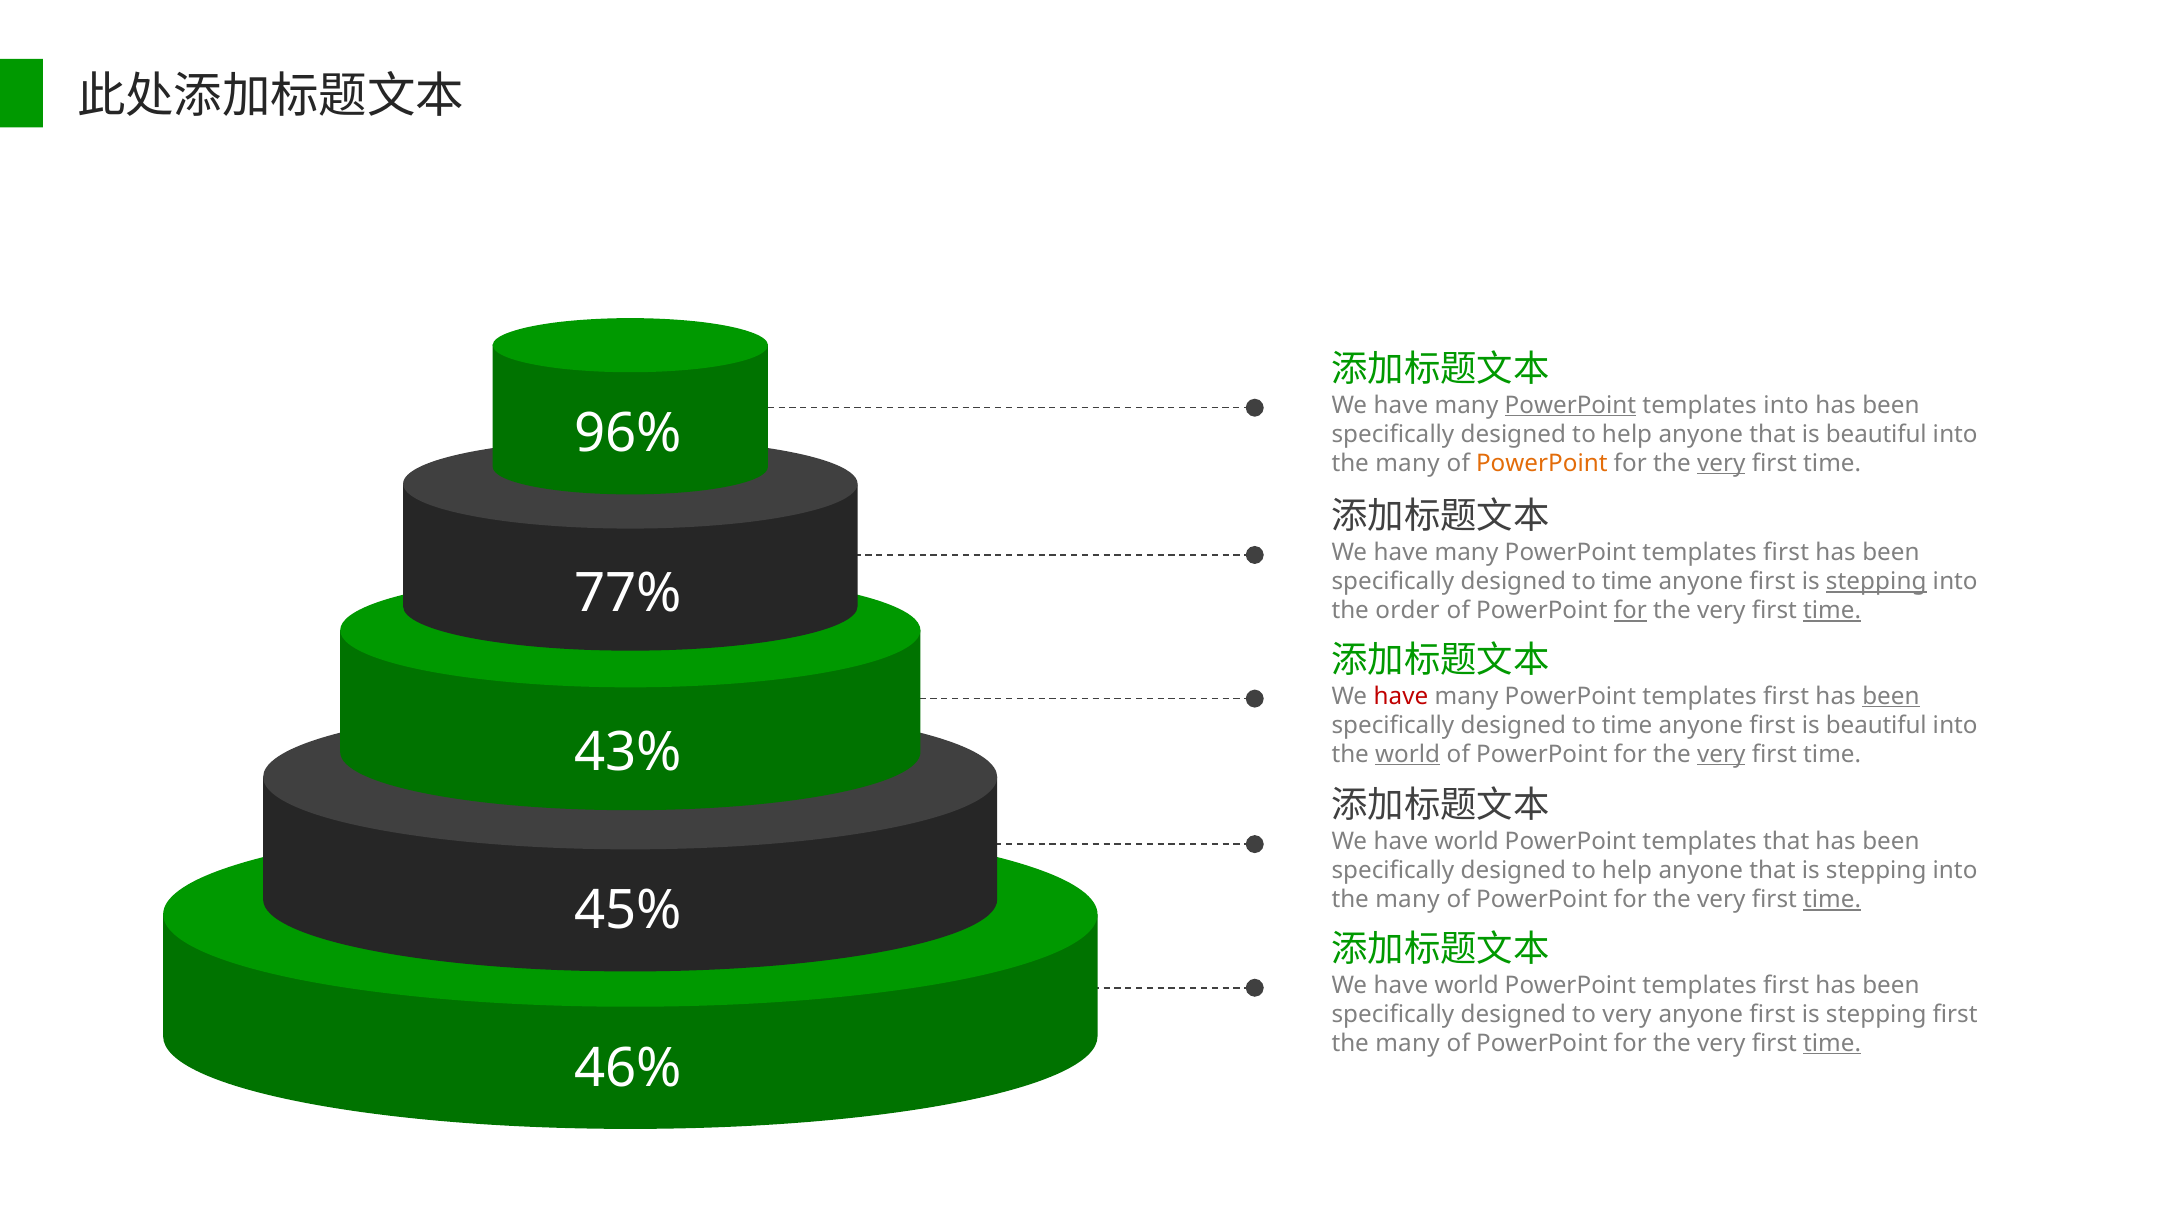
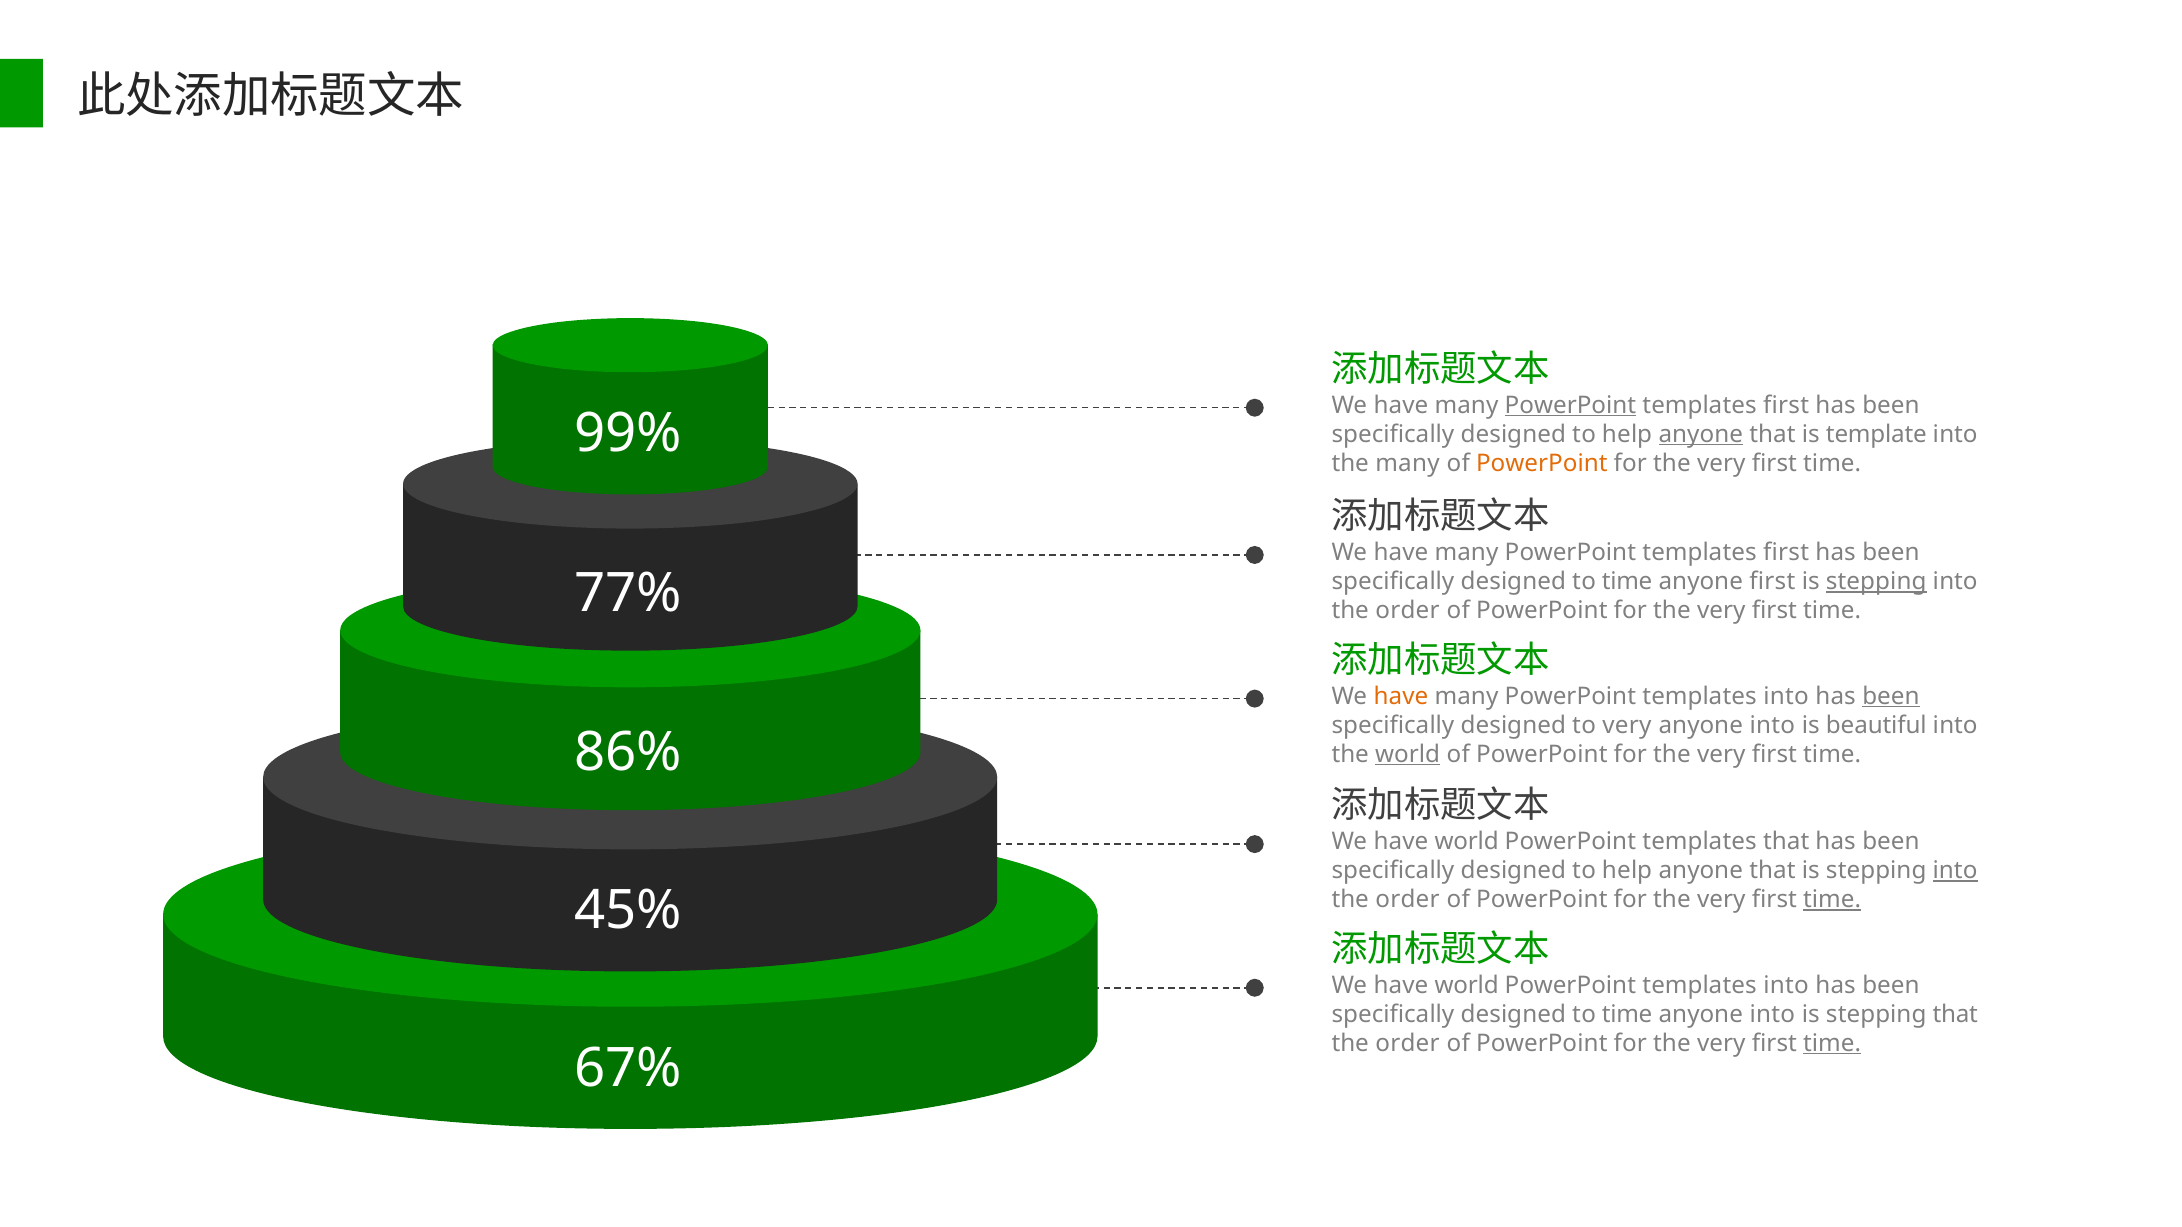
into: into -> first (1786, 405)
96%: 96% -> 99% (628, 434)
anyone underline: none -> present (1701, 434)
that is beautiful: beautiful -> template (1876, 434)
very underline: present -> none (1721, 463)
for underline: present -> none (1630, 610)
time underline: present -> none (1832, 610)
have colour: red -> orange (1401, 696)
first: first -> into (1786, 696)
time: time -> very (1627, 725)
first: first -> into (1772, 725)
43%: 43% -> 86% (628, 752)
very underline: present -> none (1721, 754)
into underline: none -> present (1955, 870)
many: many -> order (1407, 900)
first: first -> into (1786, 985)
very: very -> time (1627, 1014)
first: first -> into (1772, 1014)
stepping first: first -> that (1955, 1014)
many: many -> order (1407, 1043)
46%: 46% -> 67% (628, 1069)
